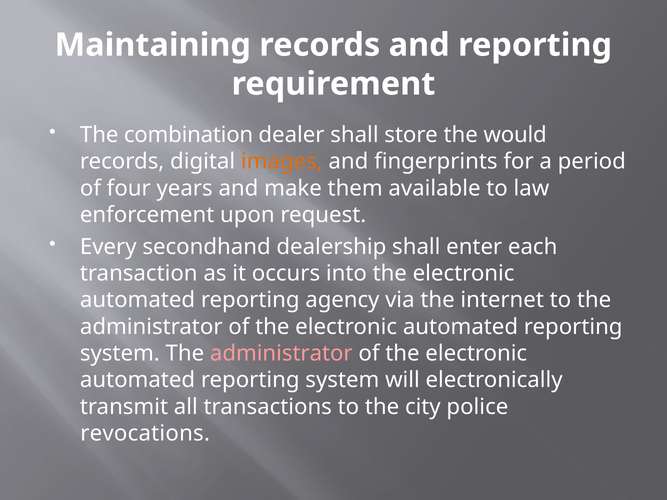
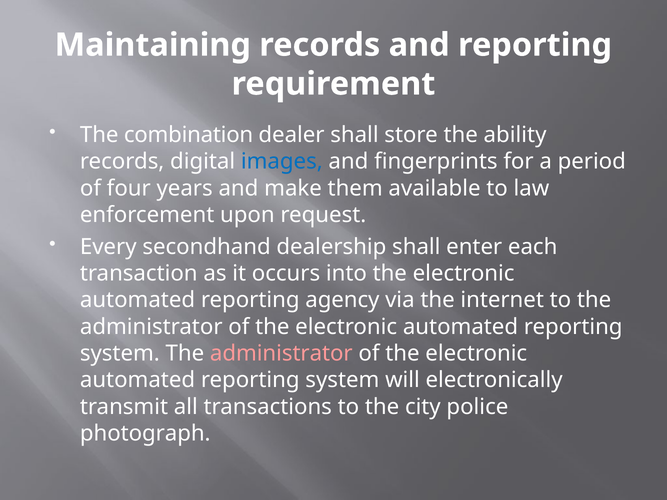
would: would -> ability (515, 135)
images colour: orange -> blue (282, 162)
revocations: revocations -> photograph (145, 434)
